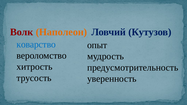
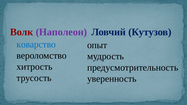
Наполеон colour: orange -> purple (61, 32)
